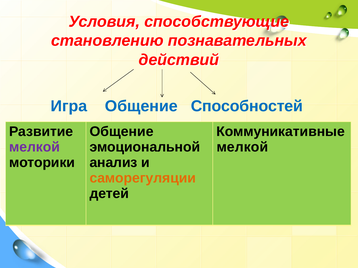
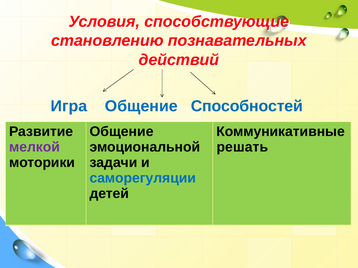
мелкой: мелкой -> решать (242, 147)
анализ: анализ -> задачи (113, 163)
саморегуляции colour: orange -> blue (143, 178)
